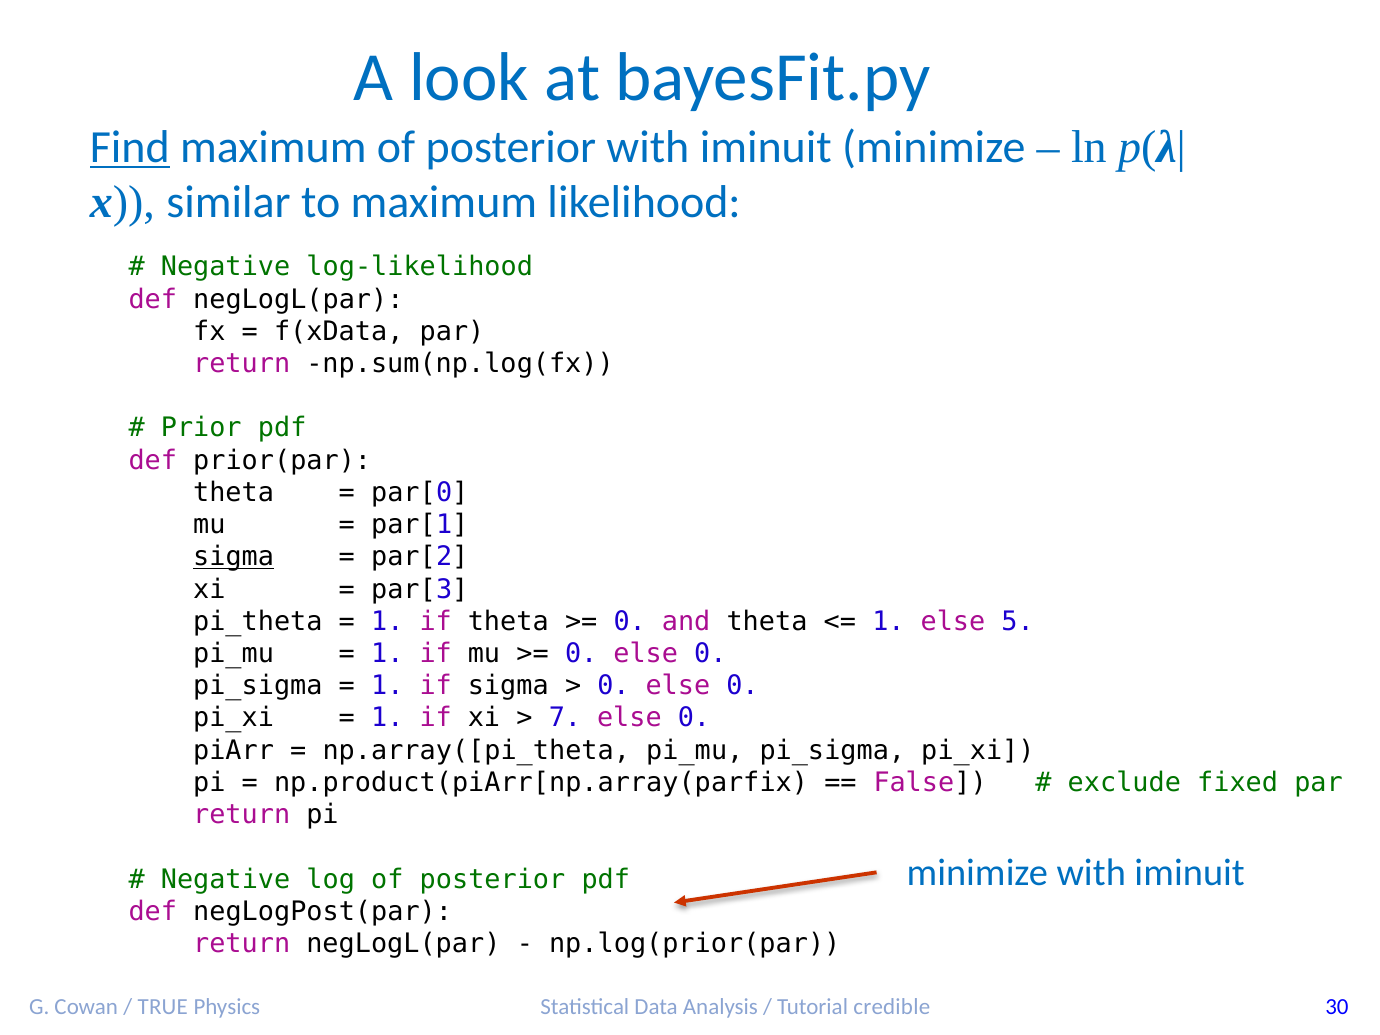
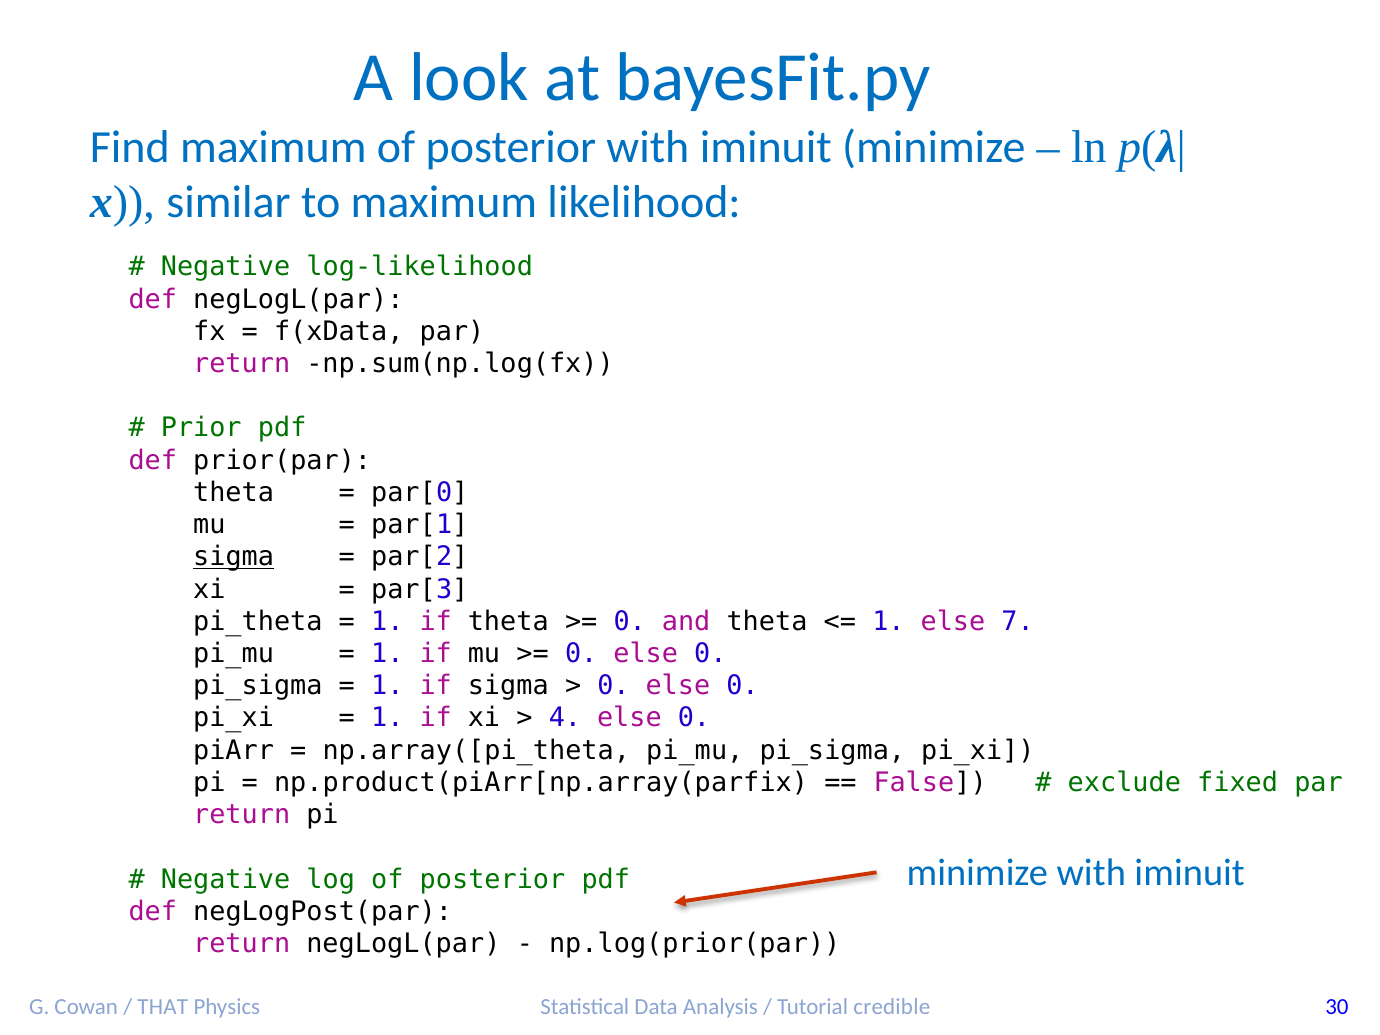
Find underline: present -> none (130, 147)
5: 5 -> 7 (1018, 621)
7: 7 -> 4 (565, 718)
TRUE: TRUE -> THAT (163, 1007)
